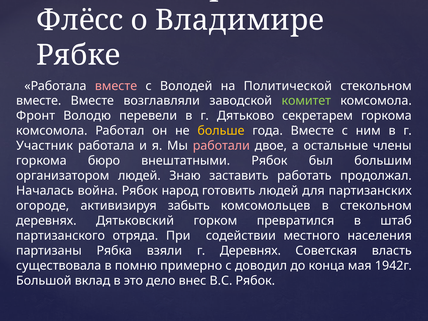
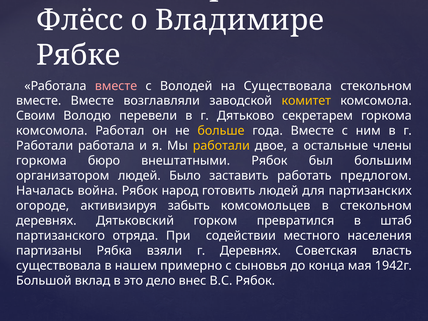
на Политической: Политической -> Существовала (288, 86)
комитет colour: light green -> yellow (306, 101)
Фронт: Фронт -> Своим (36, 116)
Участник: Участник -> Работали (45, 146)
работали colour: pink -> yellow (221, 146)
Знаю: Знаю -> Было (185, 176)
продолжал: продолжал -> предлогом (376, 176)
помню: помню -> нашем (136, 266)
доводил: доводил -> сыновья (261, 266)
